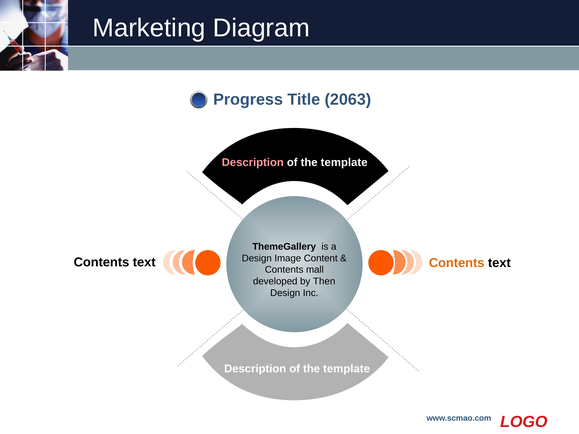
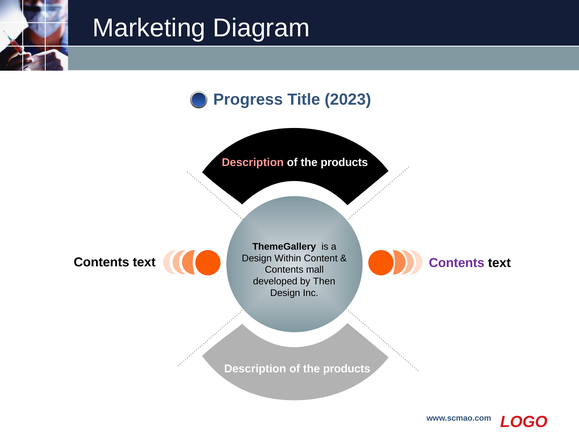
2063: 2063 -> 2023 (348, 99)
template: template -> products (344, 162)
Image: Image -> Within (288, 258)
Contents colour: orange -> purple (457, 263)
template: template -> products (347, 369)
